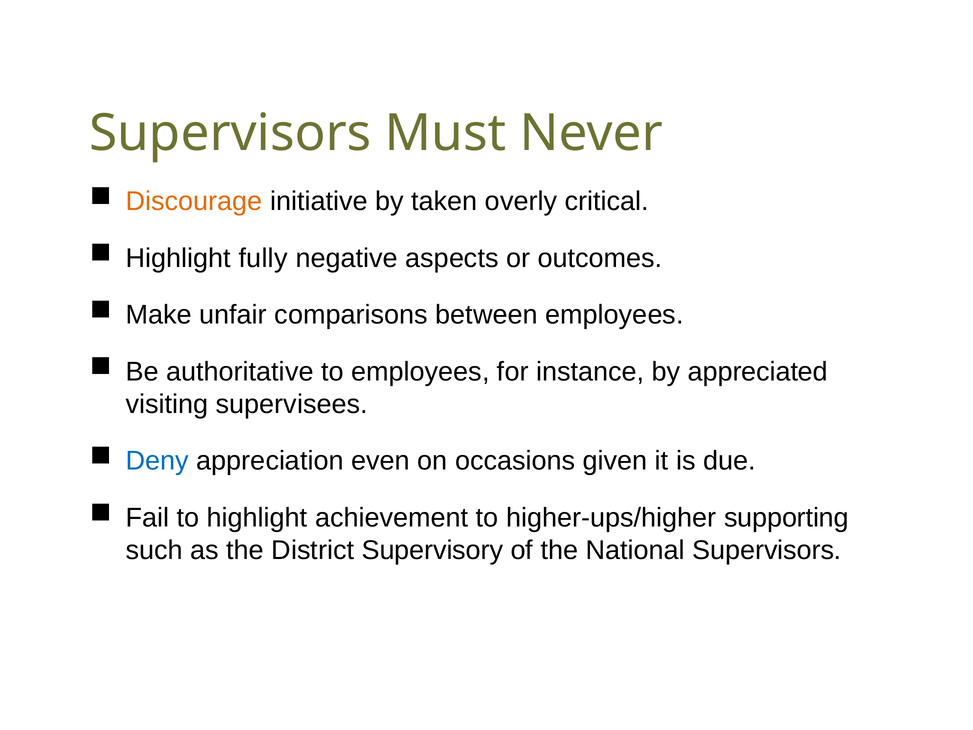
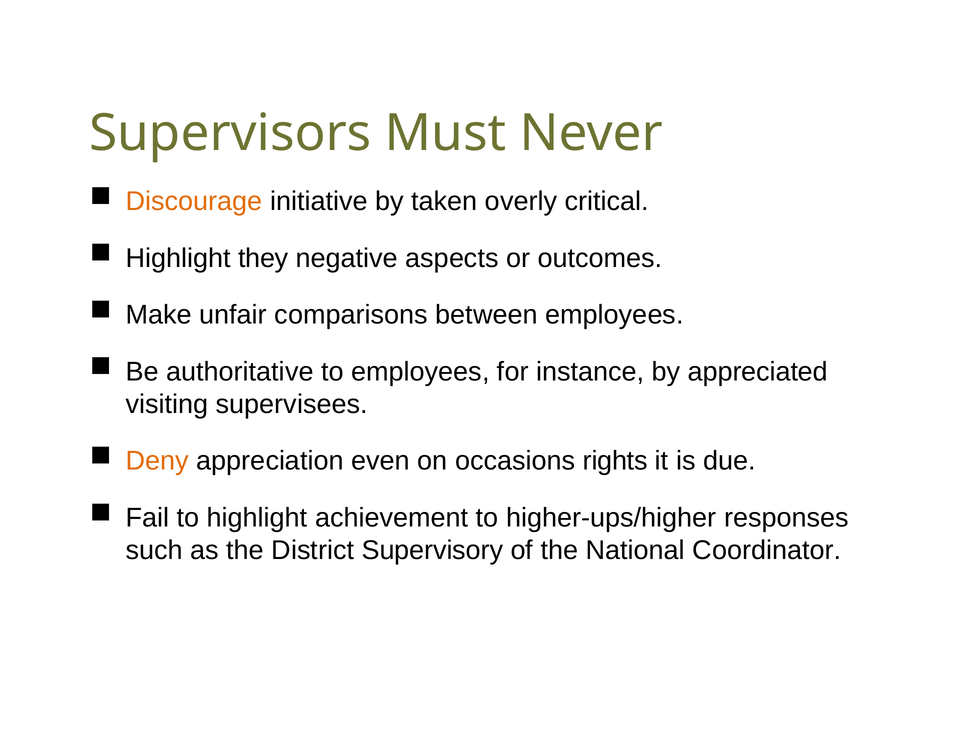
fully: fully -> they (263, 258)
Deny colour: blue -> orange (157, 461)
given: given -> rights (615, 461)
supporting: supporting -> responses (786, 518)
National Supervisors: Supervisors -> Coordinator (767, 550)
